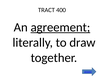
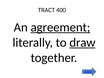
draw underline: none -> present (82, 42)
